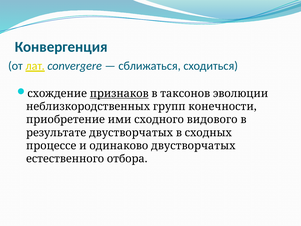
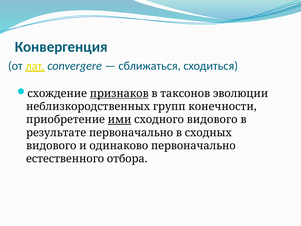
ими underline: none -> present (120, 119)
результате двустворчатых: двустворчатых -> первоначально (131, 133)
процессе: процессе -> видового (51, 146)
одинаково двустворчатых: двустворчатых -> первоначально (193, 146)
